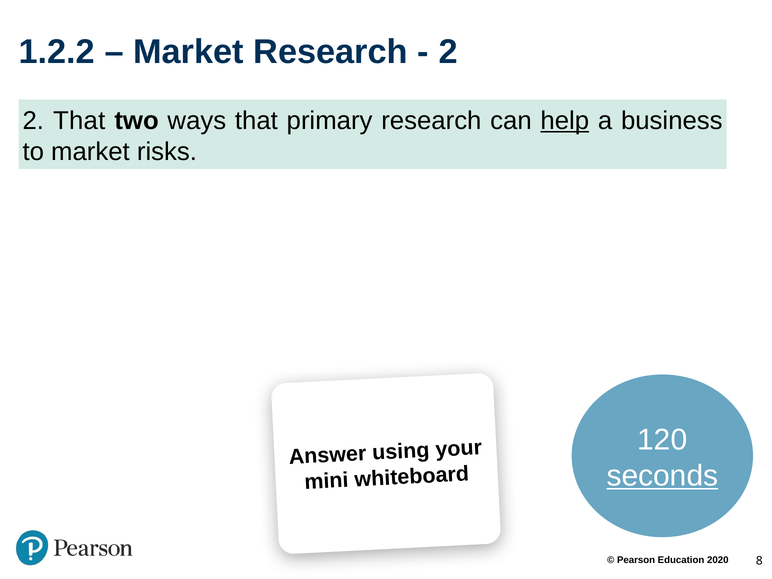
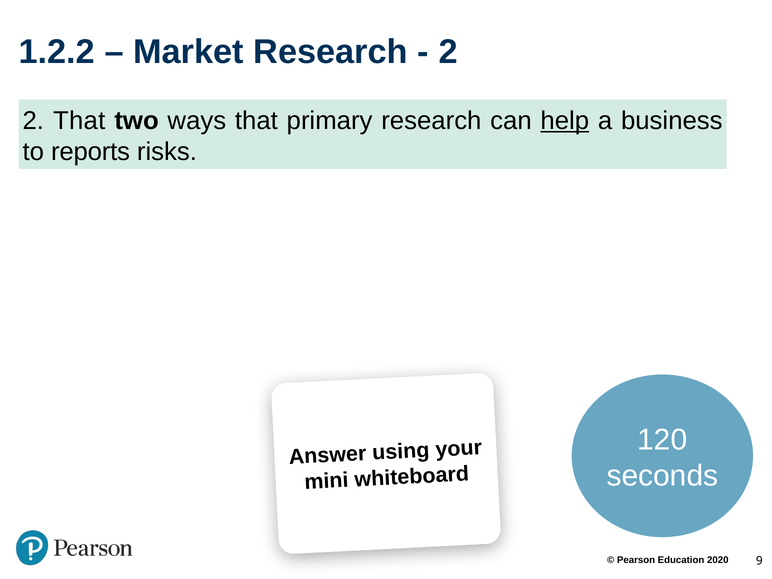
to market: market -> reports (91, 152)
seconds underline: present -> none (662, 476)
8: 8 -> 9 (759, 561)
